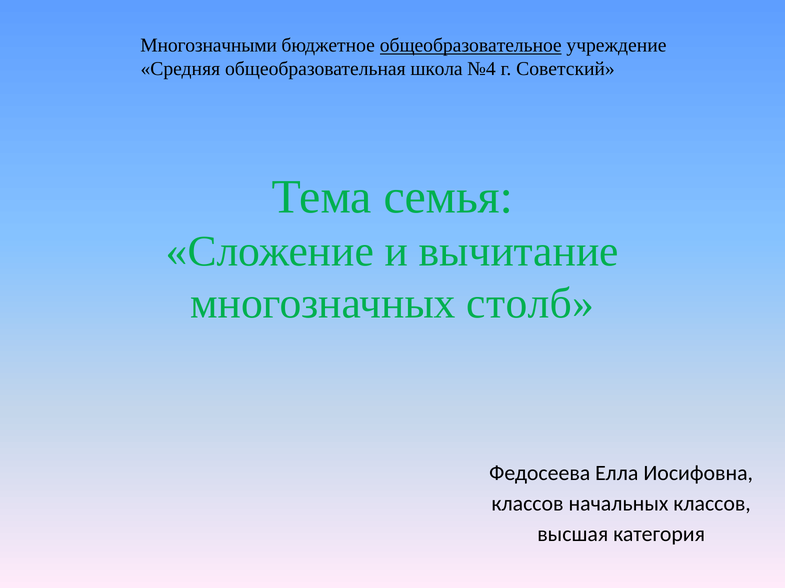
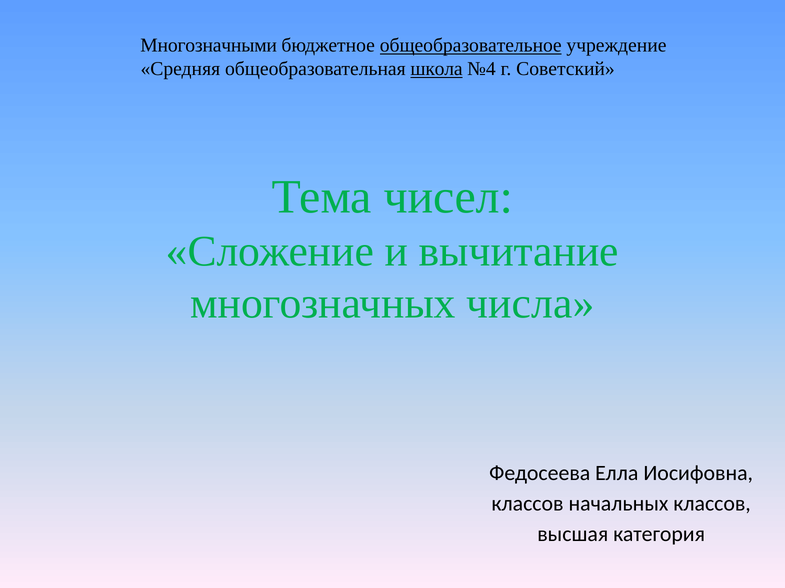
школа underline: none -> present (437, 69)
семья: семья -> чисел (448, 197)
столб: столб -> числа (530, 304)
